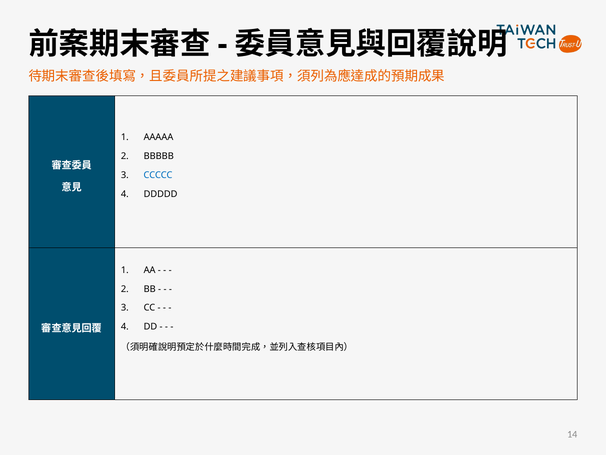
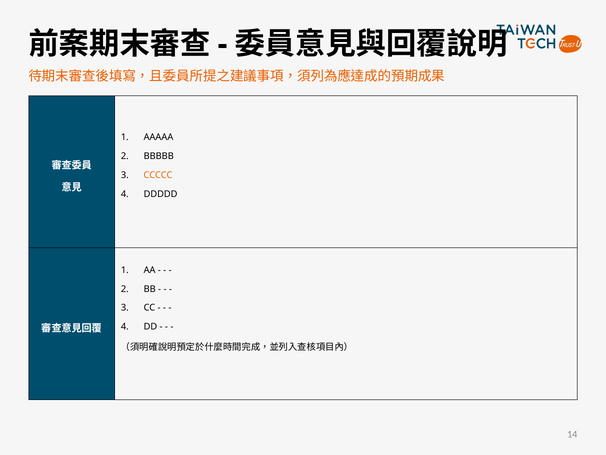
CCCCC colour: blue -> orange (158, 175)
